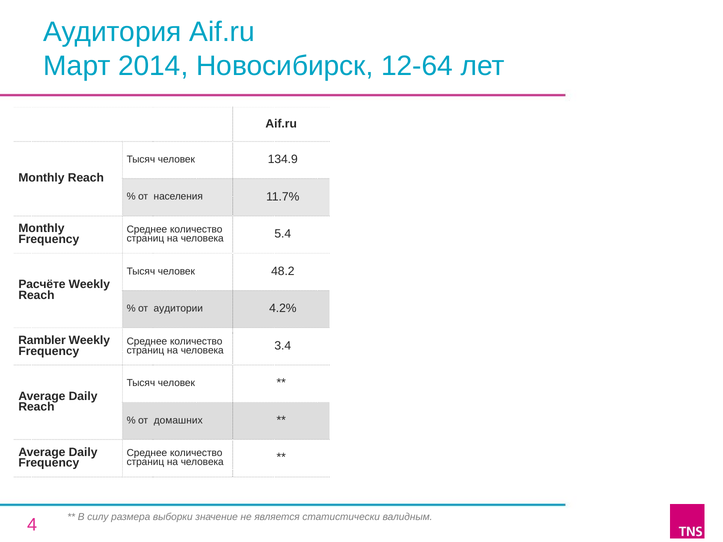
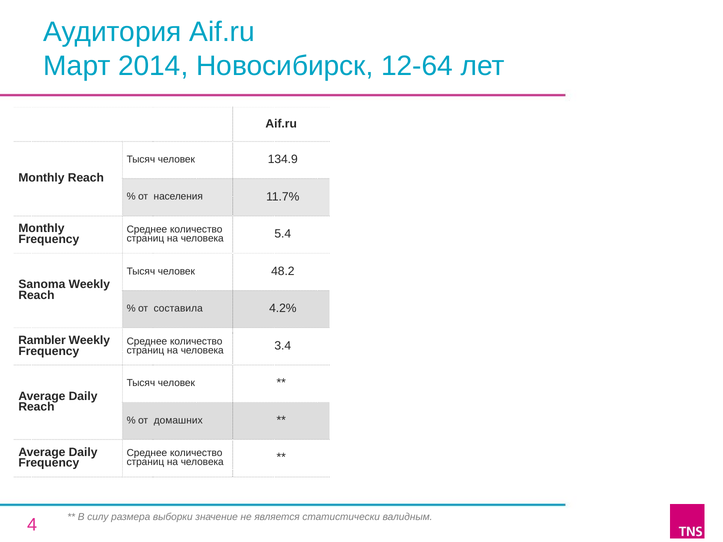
Расчёте: Расчёте -> Sanoma (42, 284)
аудитории: аудитории -> составила (178, 309)
